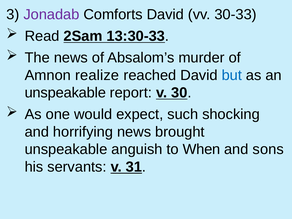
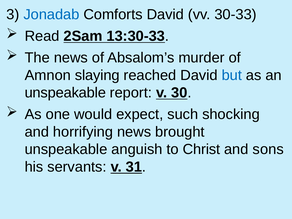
Jonadab colour: purple -> blue (51, 15)
realize: realize -> slaying (97, 75)
When: When -> Christ (201, 149)
